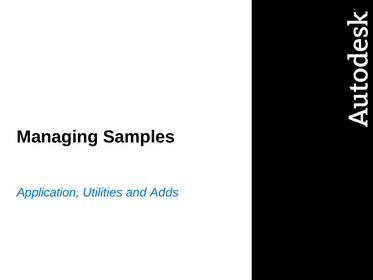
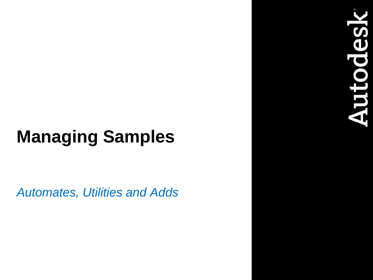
Application: Application -> Automates (48, 192)
